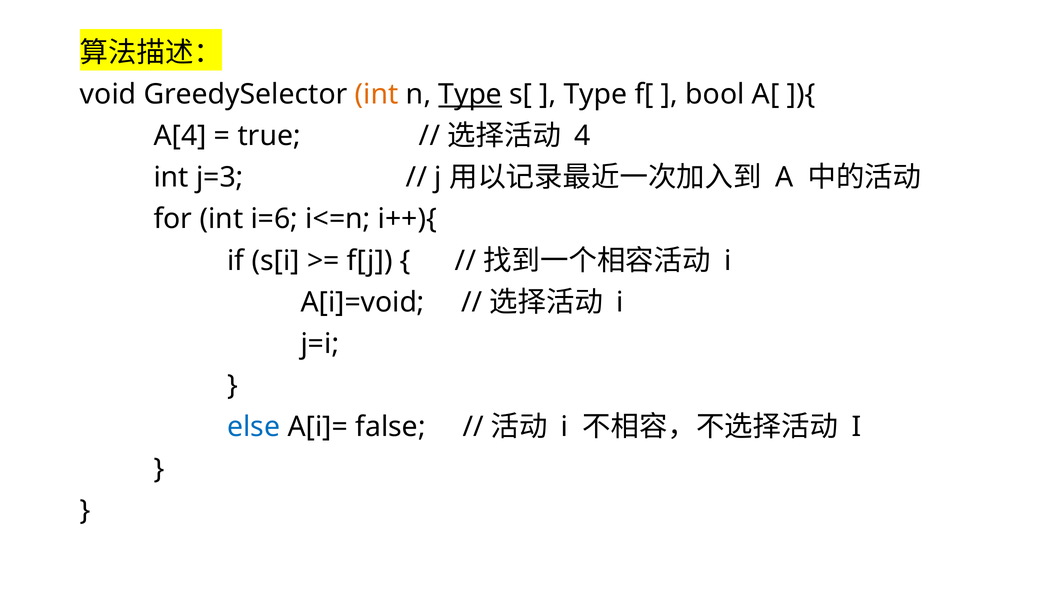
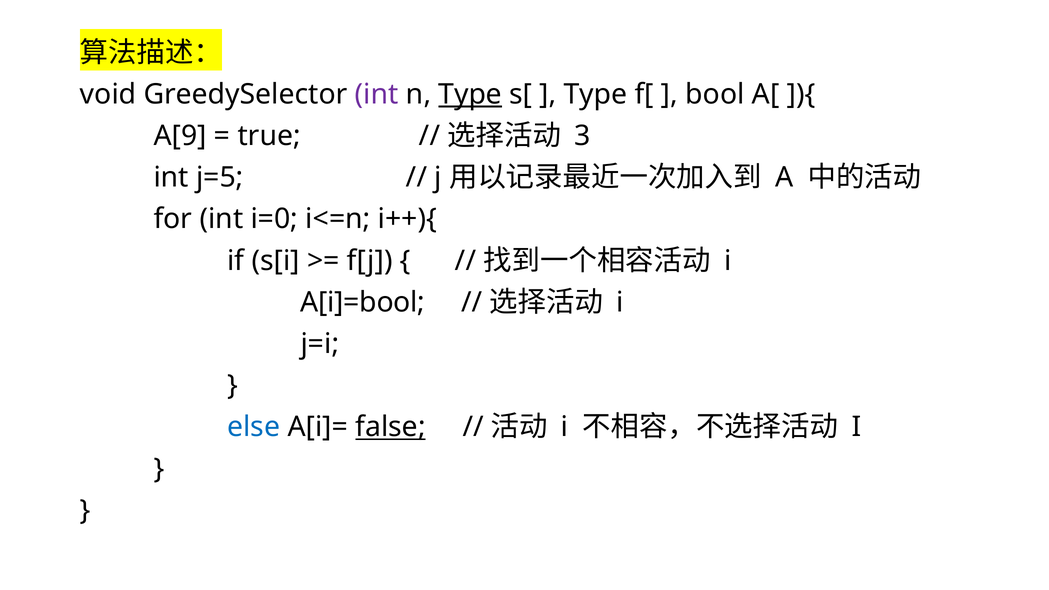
int colour: orange -> purple (377, 94)
A[4: A[4 -> A[9 (180, 136)
4: 4 -> 3 (582, 136)
j=3: j=3 -> j=5 (220, 177)
i=6: i=6 -> i=0 (274, 219)
A[i]=void: A[i]=void -> A[i]=bool (363, 302)
false underline: none -> present (391, 427)
